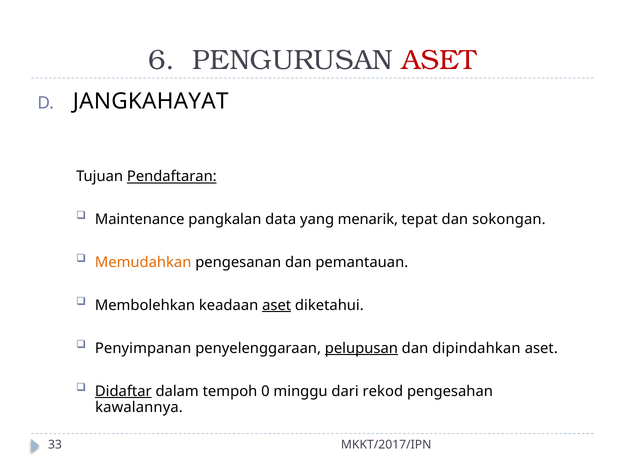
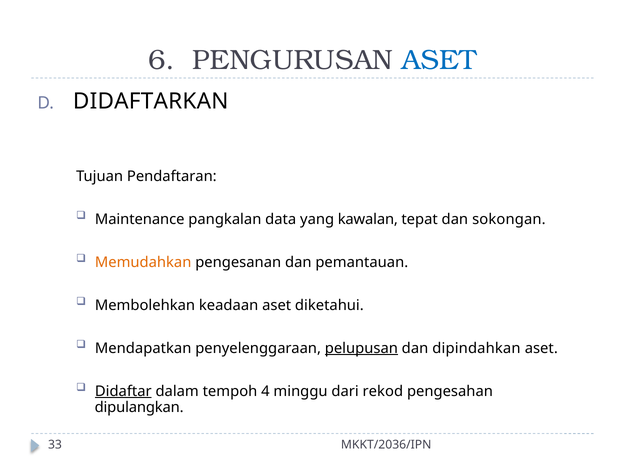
ASET colour: red -> blue (439, 60)
JANGKAHAYAT: JANGKAHAYAT -> DIDAFTARKAN (151, 102)
Pendaftaran underline: present -> none (172, 177)
menarik: menarik -> kawalan (368, 220)
aset underline: present -> none (277, 306)
Penyimpanan: Penyimpanan -> Mendapatkan (143, 349)
0: 0 -> 4 (265, 392)
kawalannya: kawalannya -> dipulangkan (139, 408)
MKKT/2017/IPN: MKKT/2017/IPN -> MKKT/2036/IPN (386, 446)
